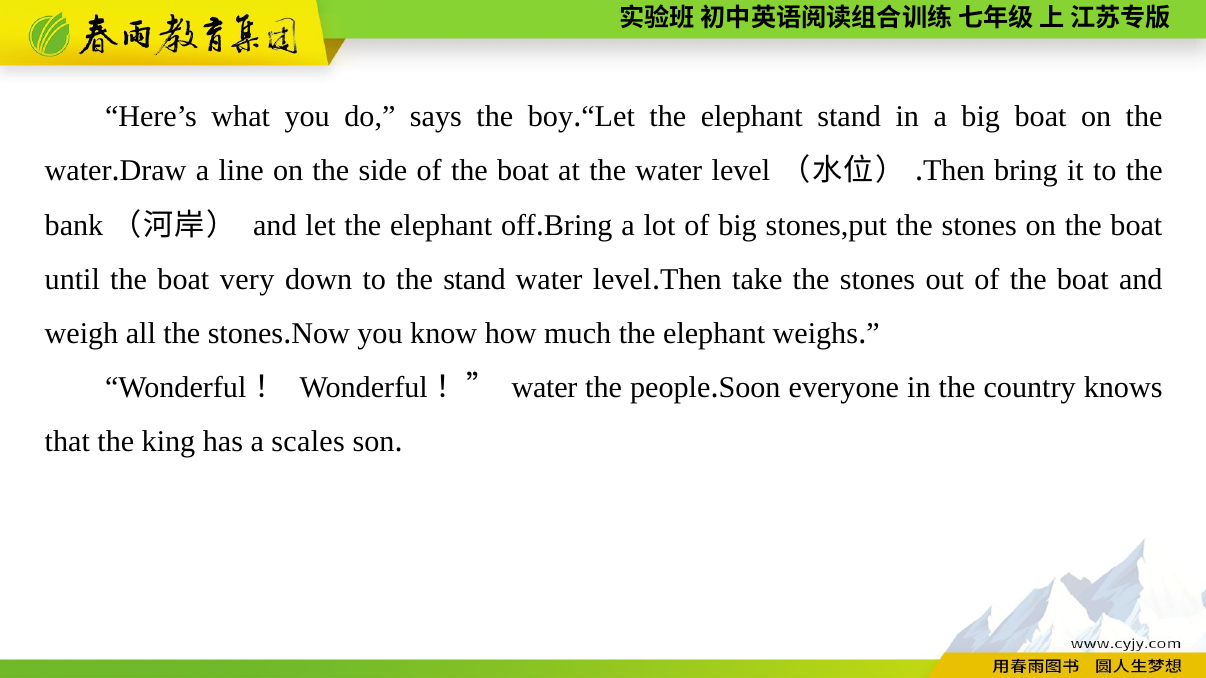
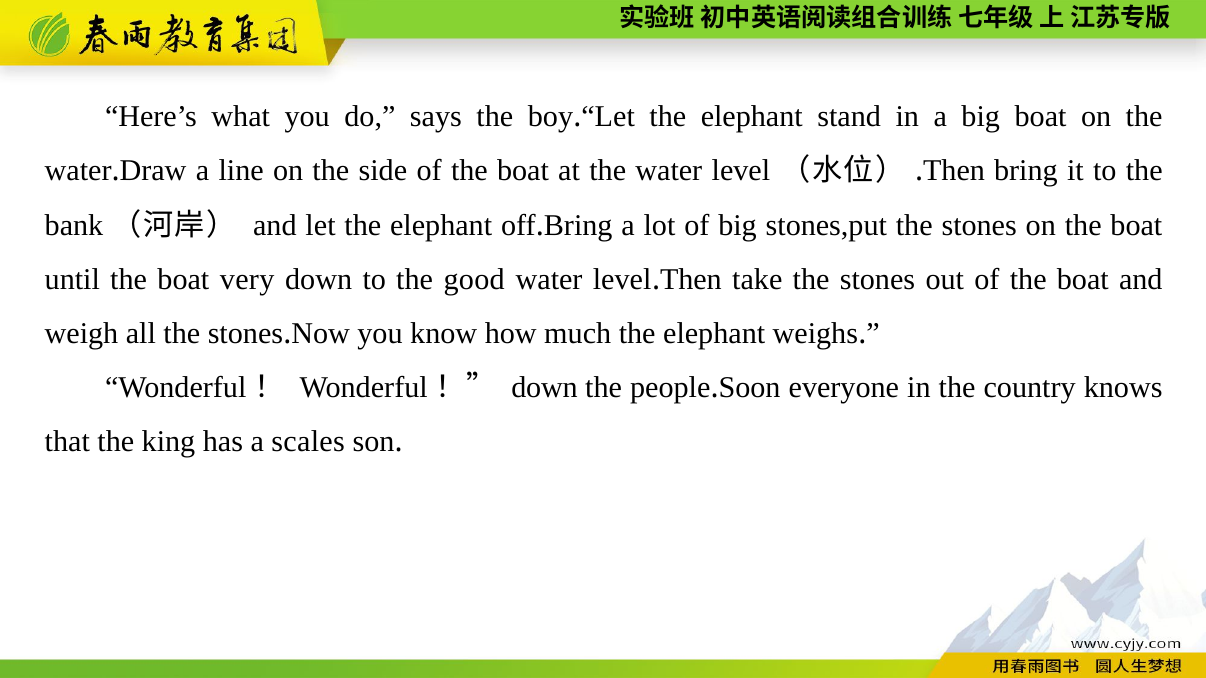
the stand: stand -> good (474, 279)
water: water -> down (545, 388)
